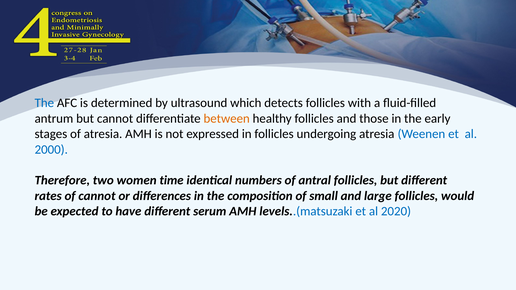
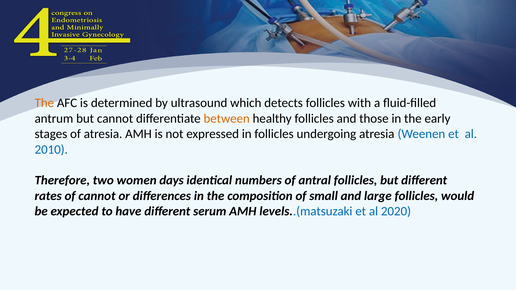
The colour: blue -> orange (44, 103)
2000: 2000 -> 2010 (51, 150)
time: time -> days (172, 181)
